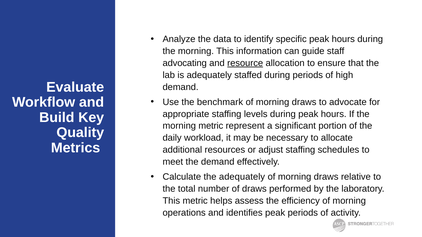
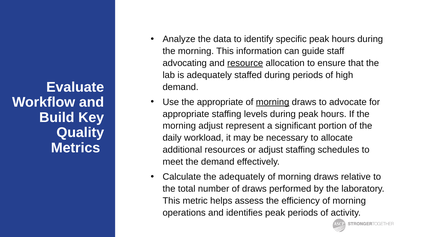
the benchmark: benchmark -> appropriate (220, 102)
morning underline: none -> present (273, 102)
morning metric: metric -> adjust (211, 126)
